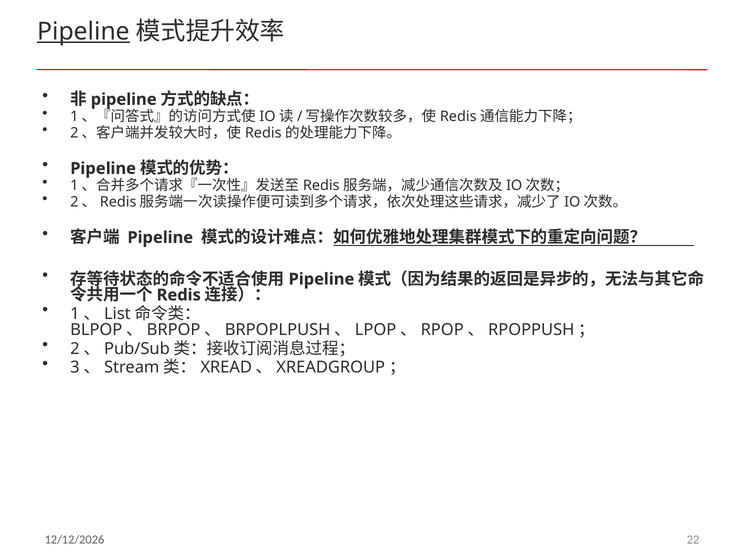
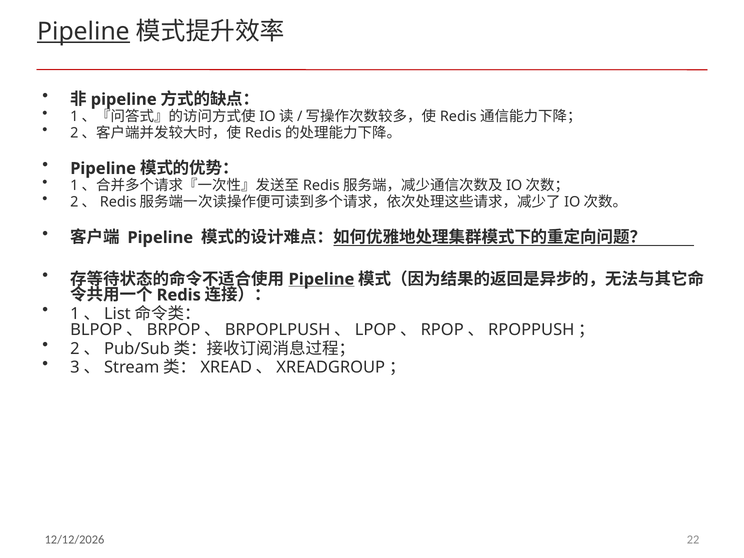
Pipeline underline: none -> present (321, 279)
